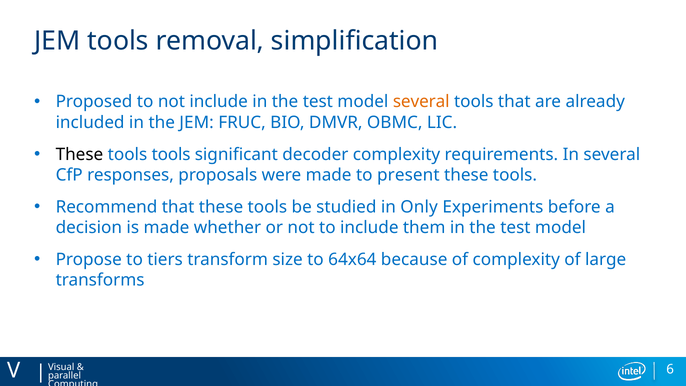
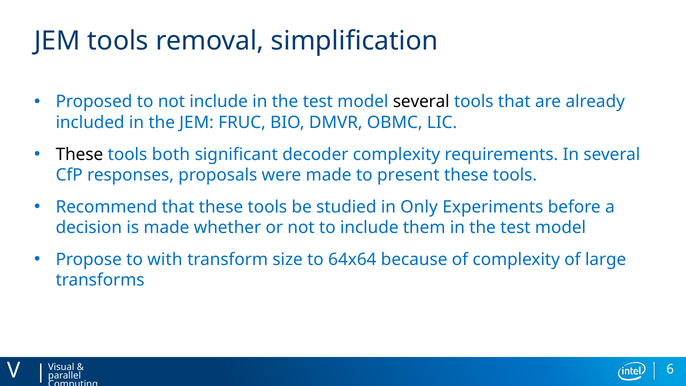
several colour: orange -> black (421, 102)
tools tools: tools -> both (171, 154)
tiers: tiers -> with (165, 260)
